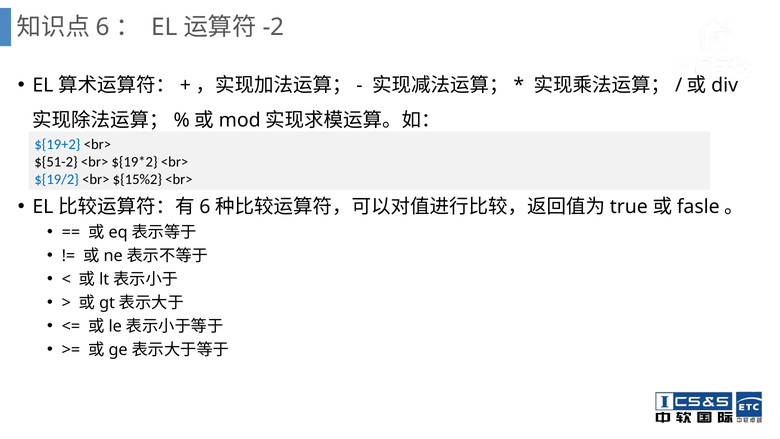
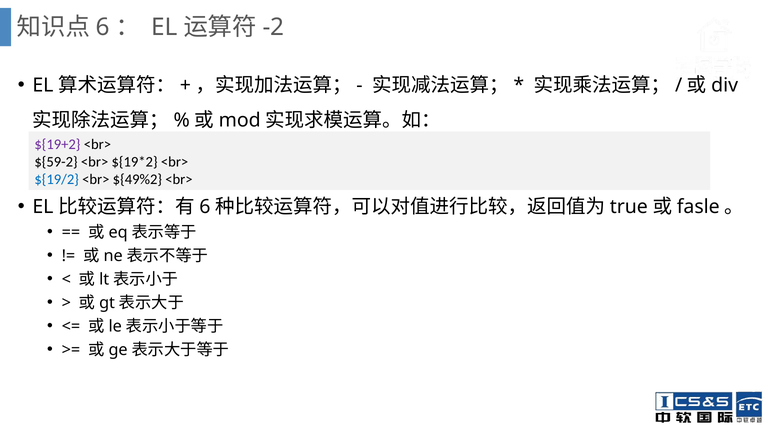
${19+2 colour: blue -> purple (57, 144)
${51-2: ${51-2 -> ${59-2 (56, 162)
${15%2: ${15%2 -> ${49%2 (137, 179)
